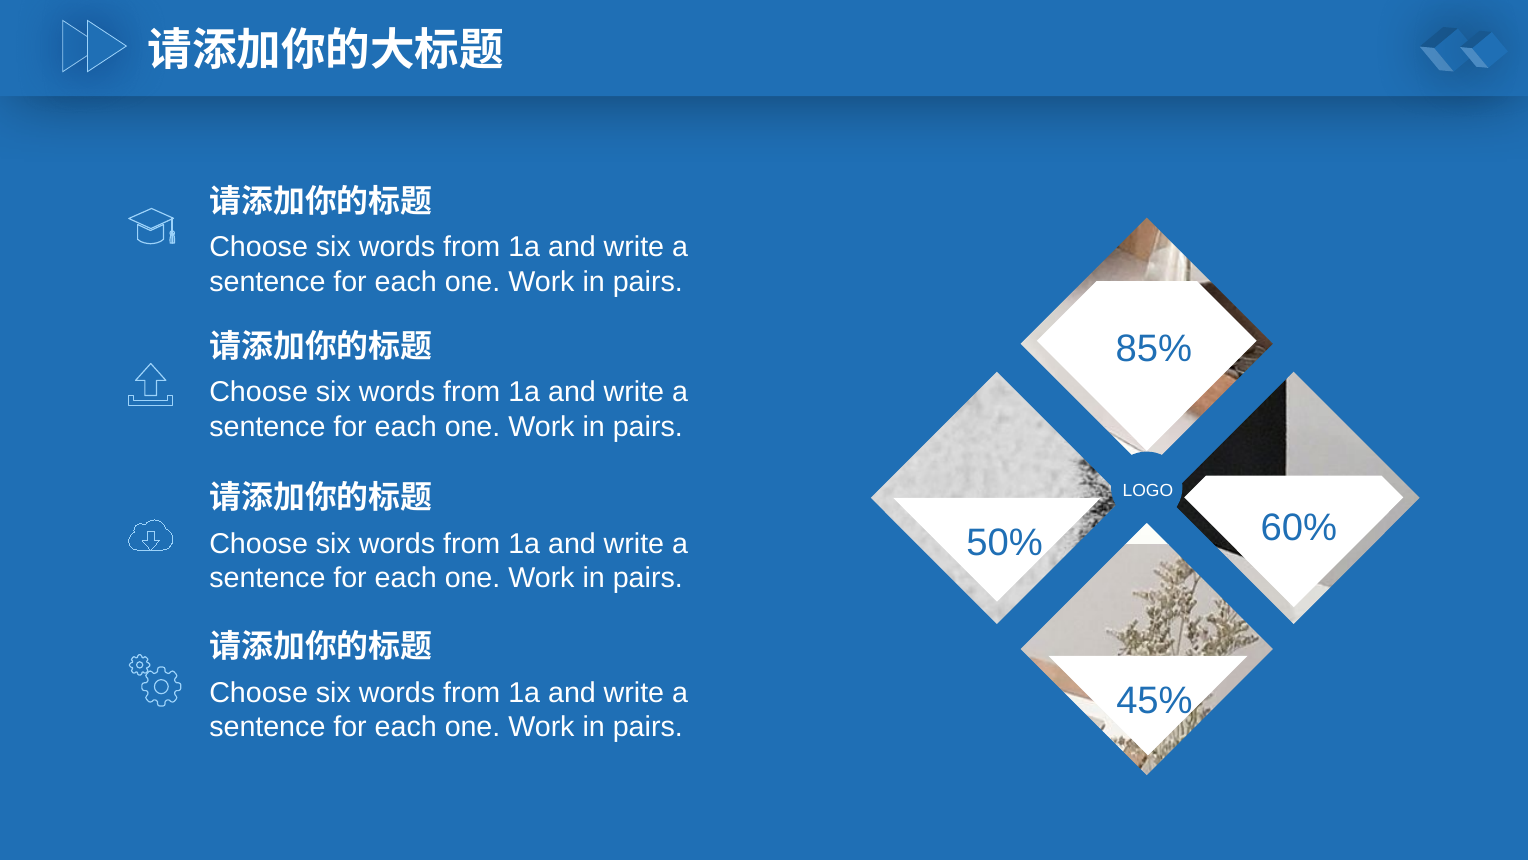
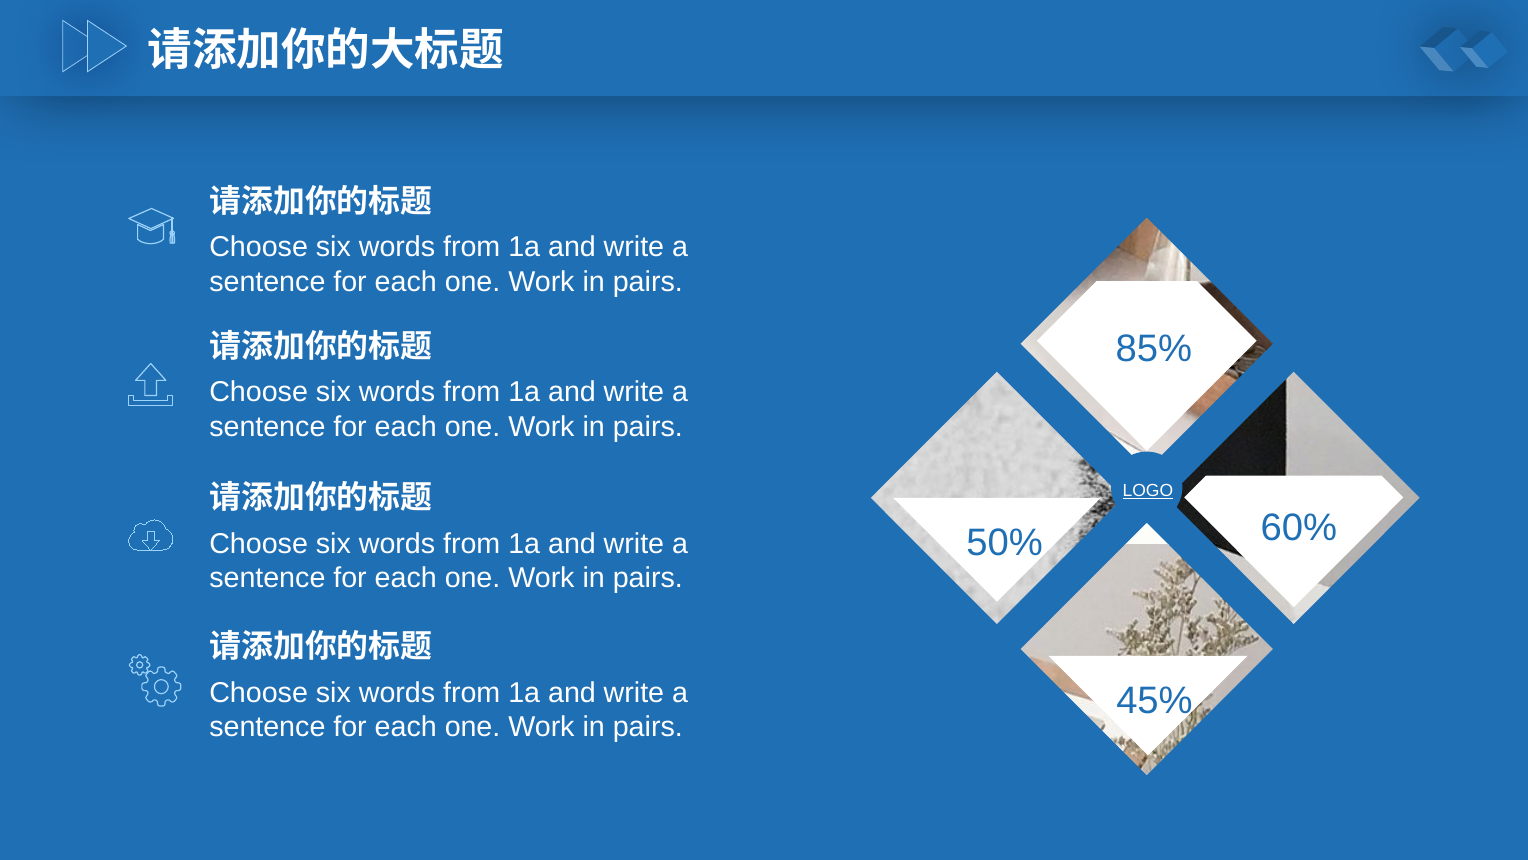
LOGO underline: none -> present (1148, 491)
